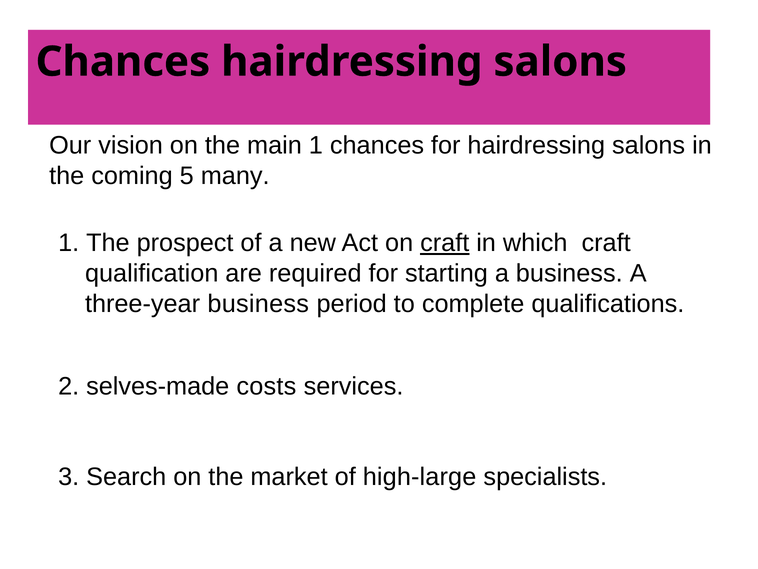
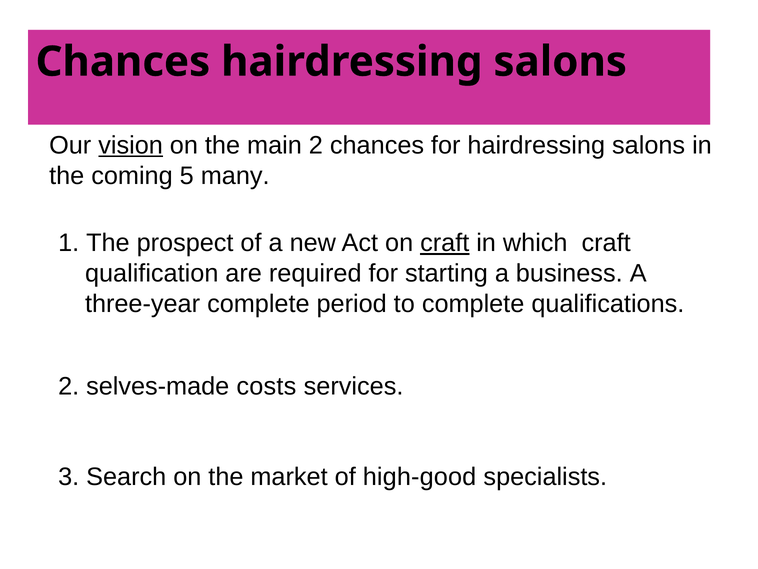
vision underline: none -> present (131, 145)
main 1: 1 -> 2 (316, 145)
three-year business: business -> complete (258, 304)
high-large: high-large -> high-good (420, 476)
